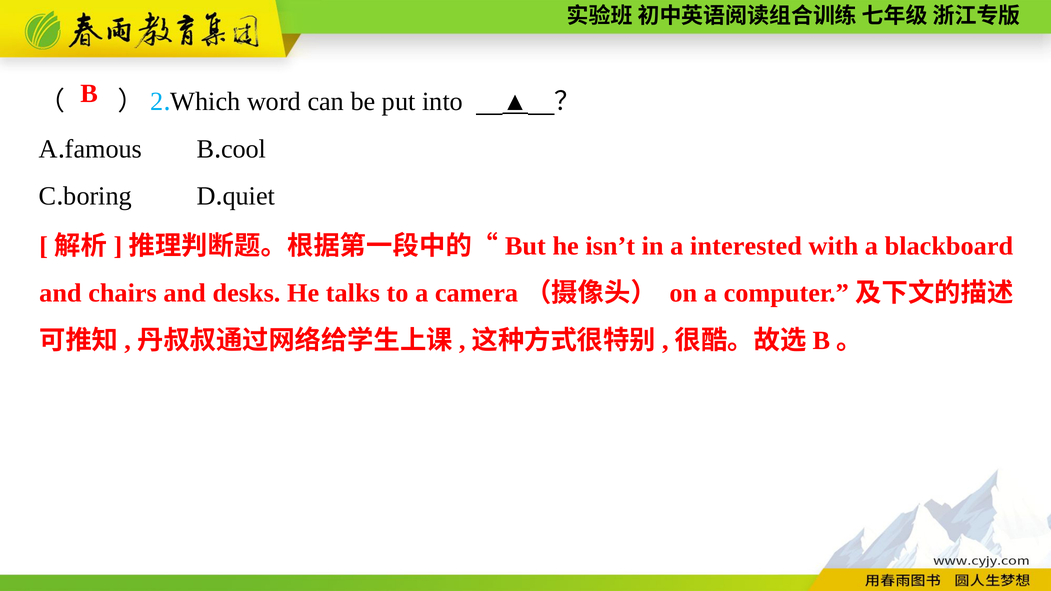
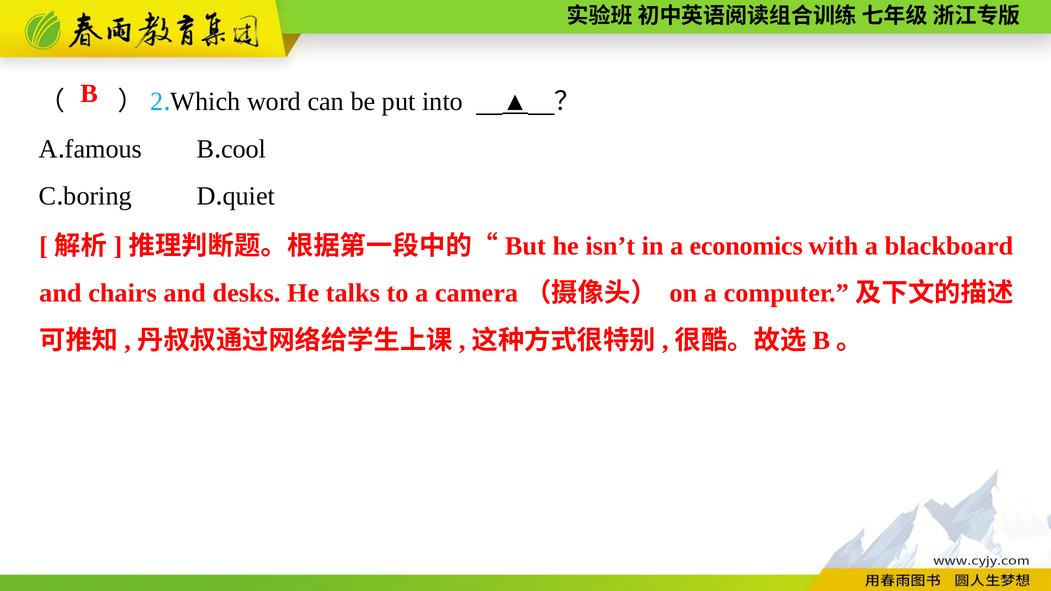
interested: interested -> economics (746, 246)
